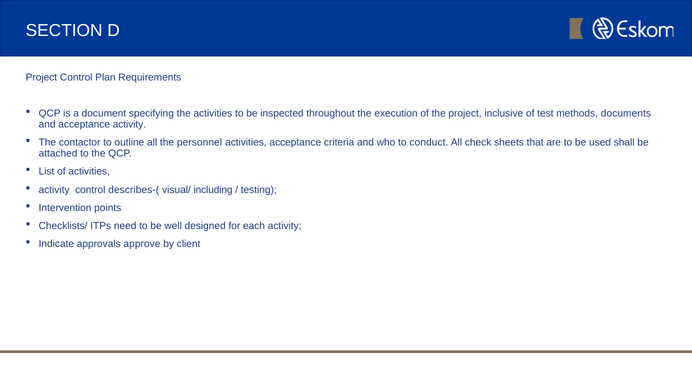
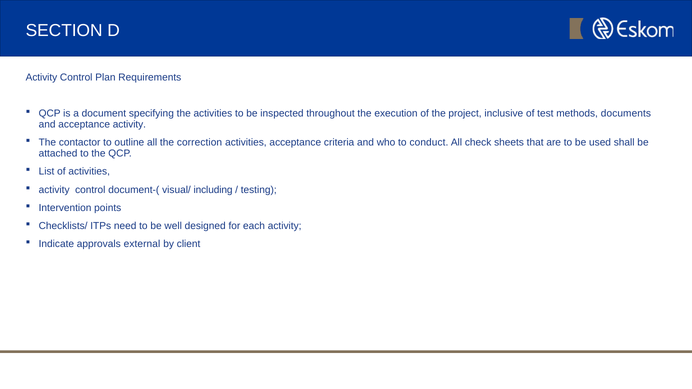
Project: Project -> Activity (41, 77)
personnel: personnel -> correction (199, 143)
describes-(: describes-( -> document-( (134, 190)
approve: approve -> external (142, 244)
